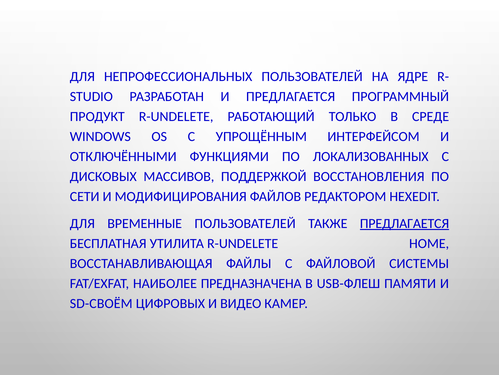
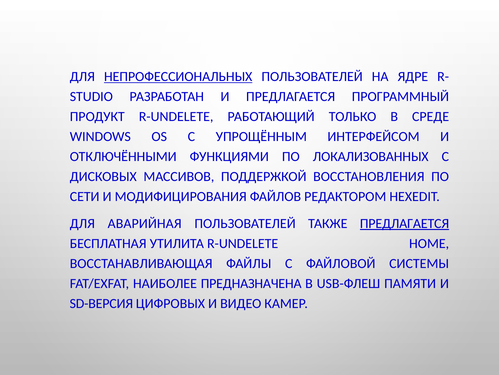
НЕПРОФЕССИОНАЛЬНЫХ underline: none -> present (178, 76)
ВРЕМЕННЫЕ: ВРЕМЕННЫЕ -> АВАРИЙНАЯ (145, 223)
SD-СВОЁМ: SD-СВОЁМ -> SD-ВЕРСИЯ (101, 303)
